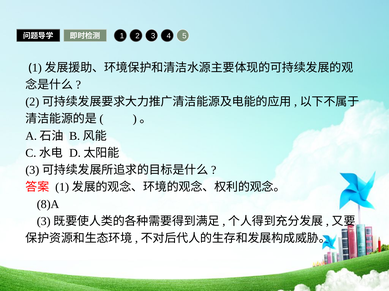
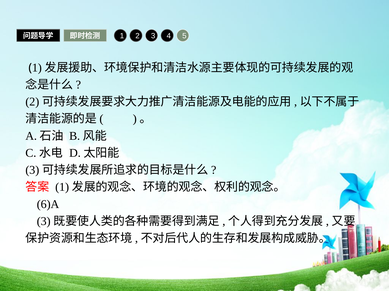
8)A: 8)A -> 6)A (48, 205)
